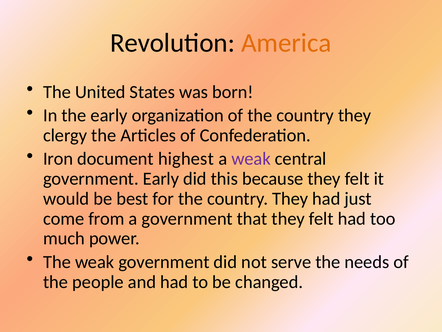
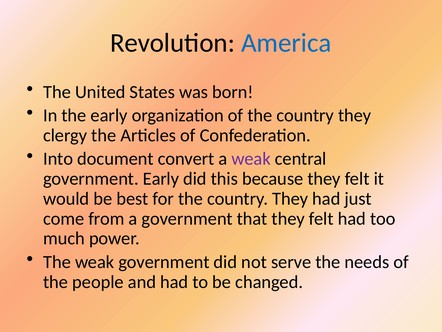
America colour: orange -> blue (286, 43)
Iron: Iron -> Into (58, 159)
highest: highest -> convert (186, 159)
